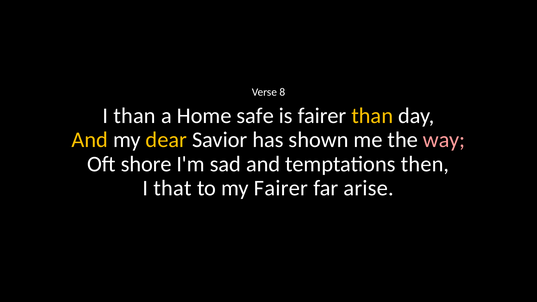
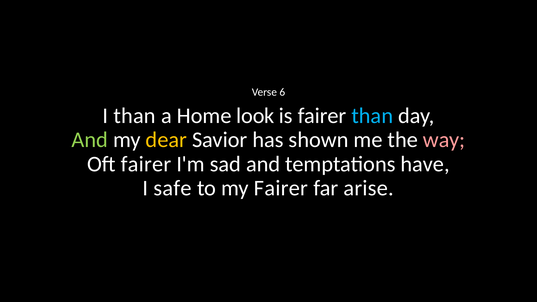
8: 8 -> 6 (282, 92)
safe: safe -> look (255, 116)
than colour: yellow -> light blue (372, 116)
And colour: yellow -> light green (90, 140)
Oft shore: shore -> fairer (146, 164)
then: then -> have (425, 164)
that: that -> safe (172, 188)
